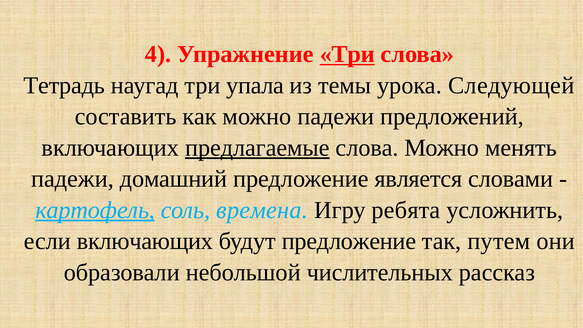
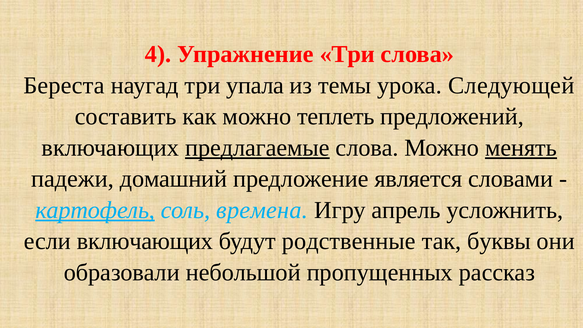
Три underline: present -> none (347, 54)
Тетрадь: Тетрадь -> Береста (64, 85)
можно падежи: падежи -> теплеть (336, 116)
менять underline: none -> present (521, 148)
ребята: ребята -> апрель (406, 210)
будут предложение: предложение -> родственные (349, 241)
путем: путем -> буквы (499, 241)
числительных: числительных -> пропущенных (380, 272)
